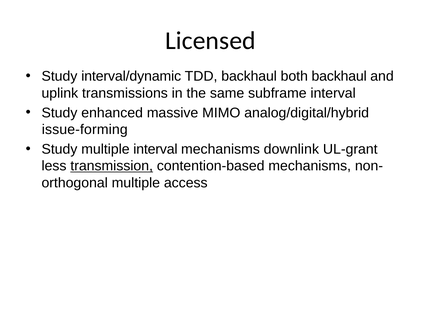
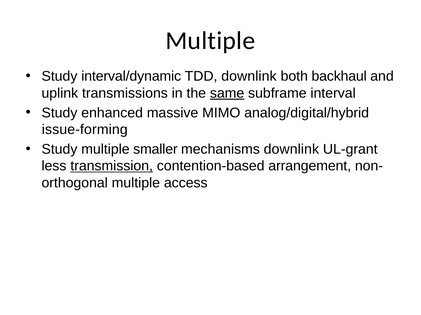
Licensed: Licensed -> Multiple (210, 41)
TDD backhaul: backhaul -> downlink (249, 77)
same underline: none -> present (227, 93)
multiple interval: interval -> smaller (155, 150)
contention-based mechanisms: mechanisms -> arrangement (310, 166)
